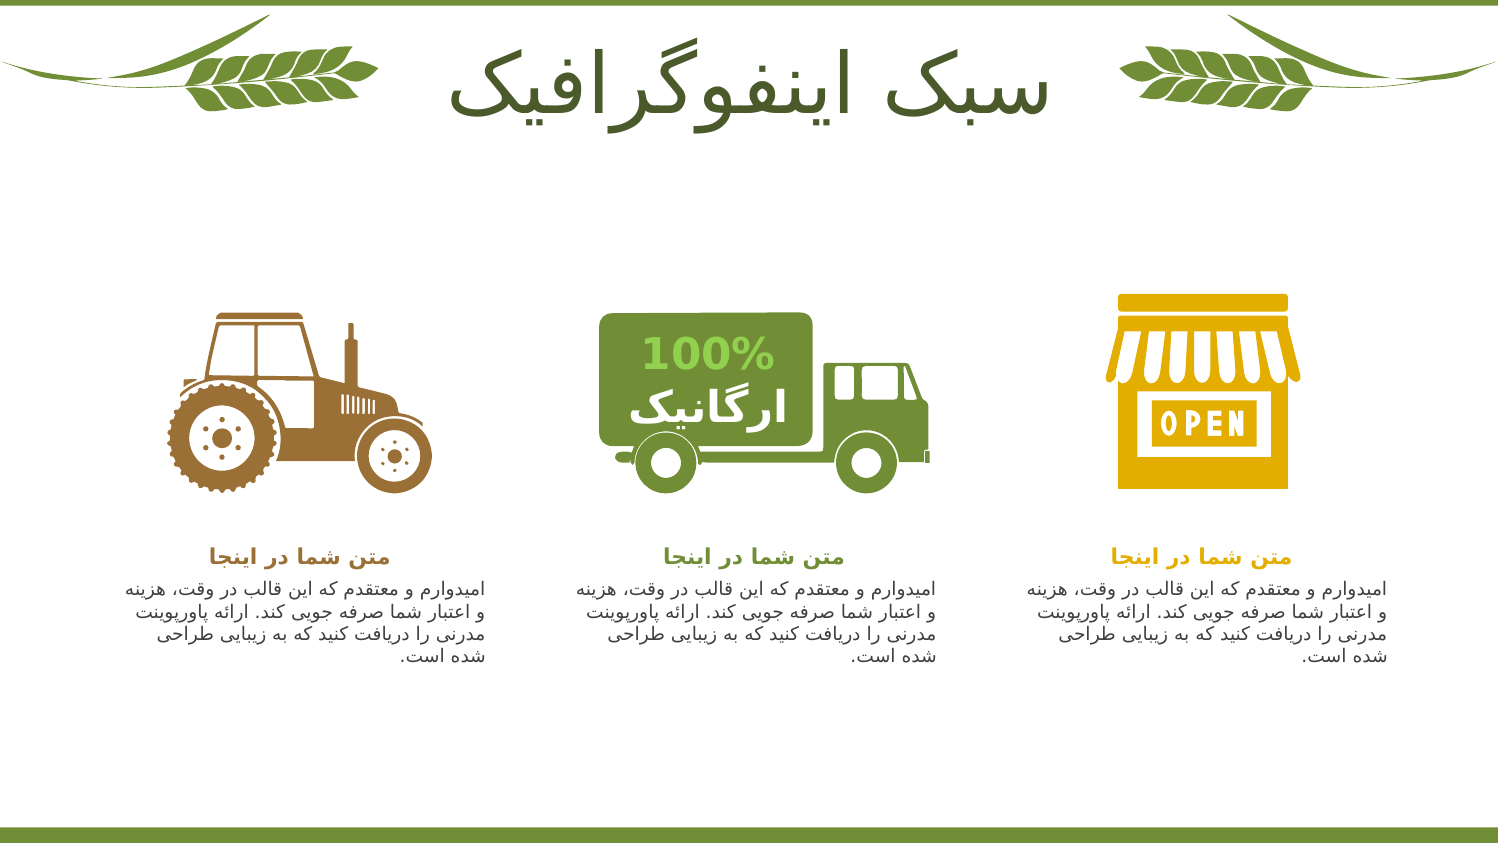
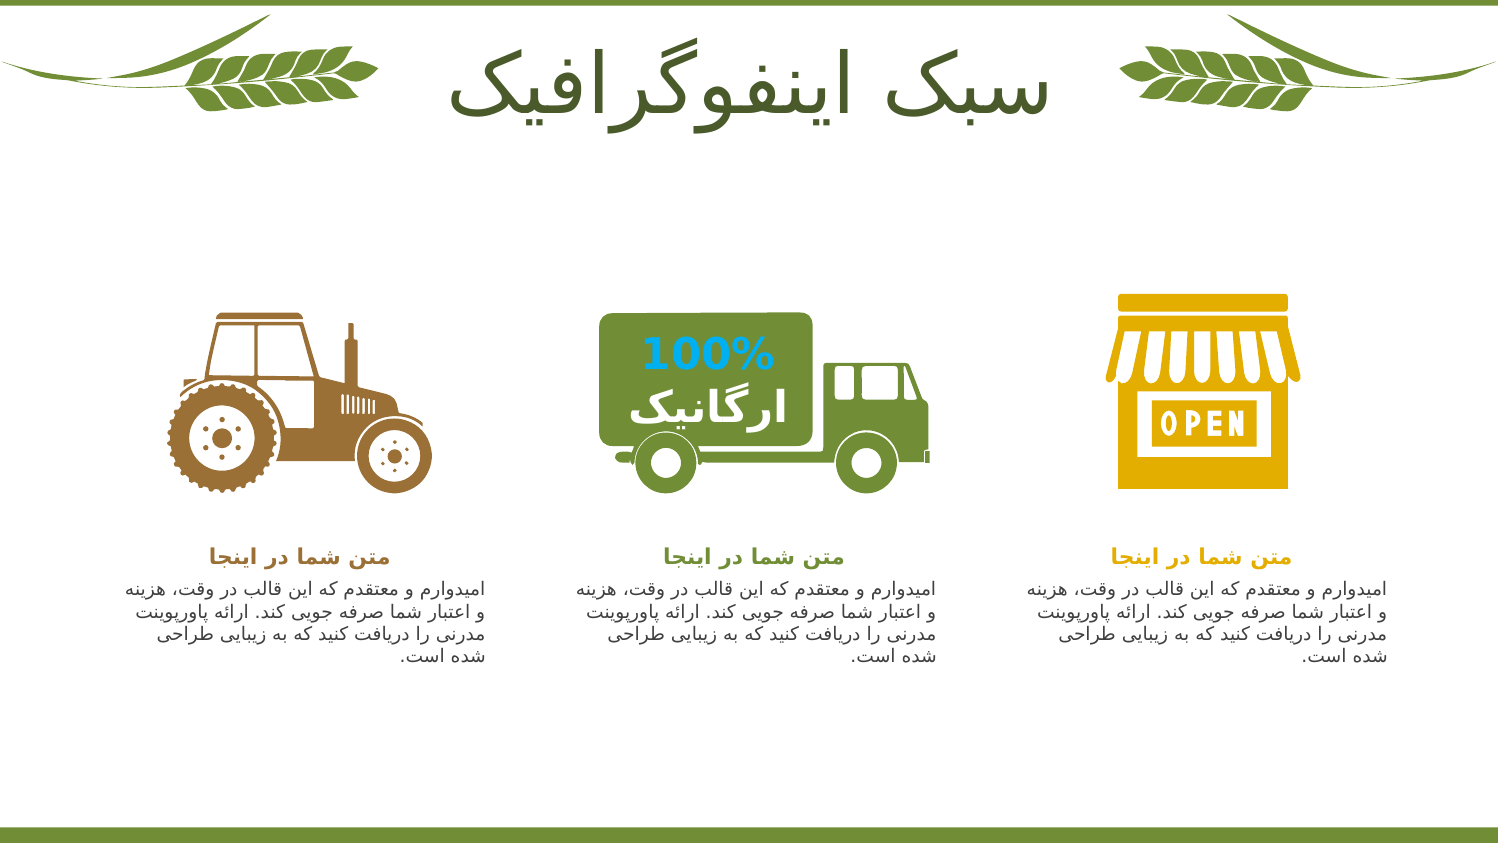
100% colour: light green -> light blue (708, 355)
